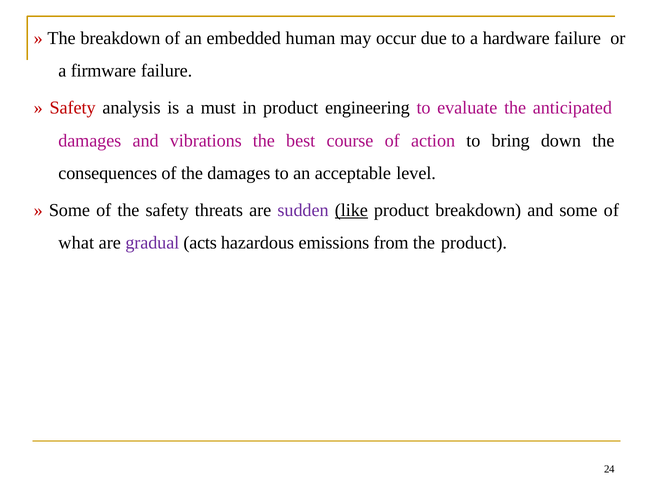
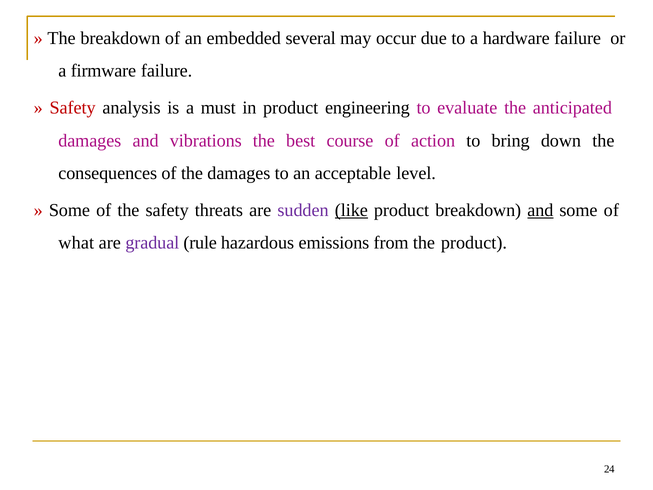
human: human -> several (311, 38)
and underline: none -> present (540, 210)
acts: acts -> rule (200, 243)
